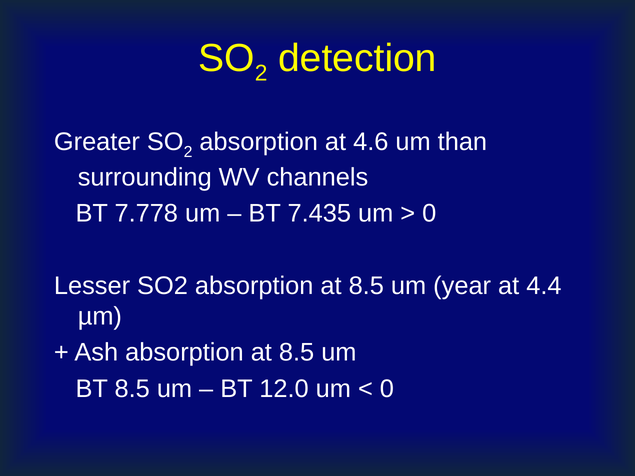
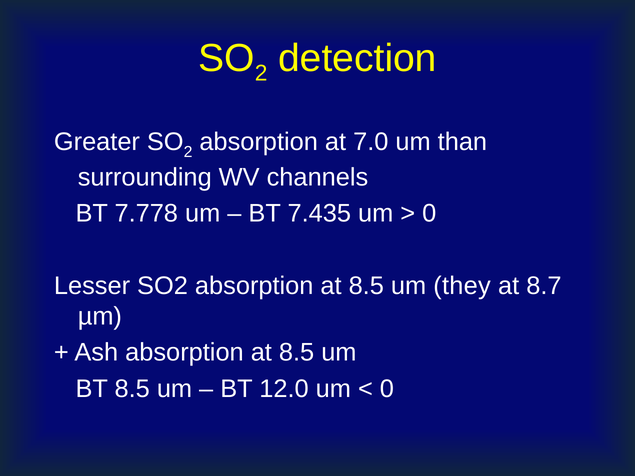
4.6: 4.6 -> 7.0 (371, 142)
year: year -> they (462, 286)
4.4: 4.4 -> 8.7 (544, 286)
